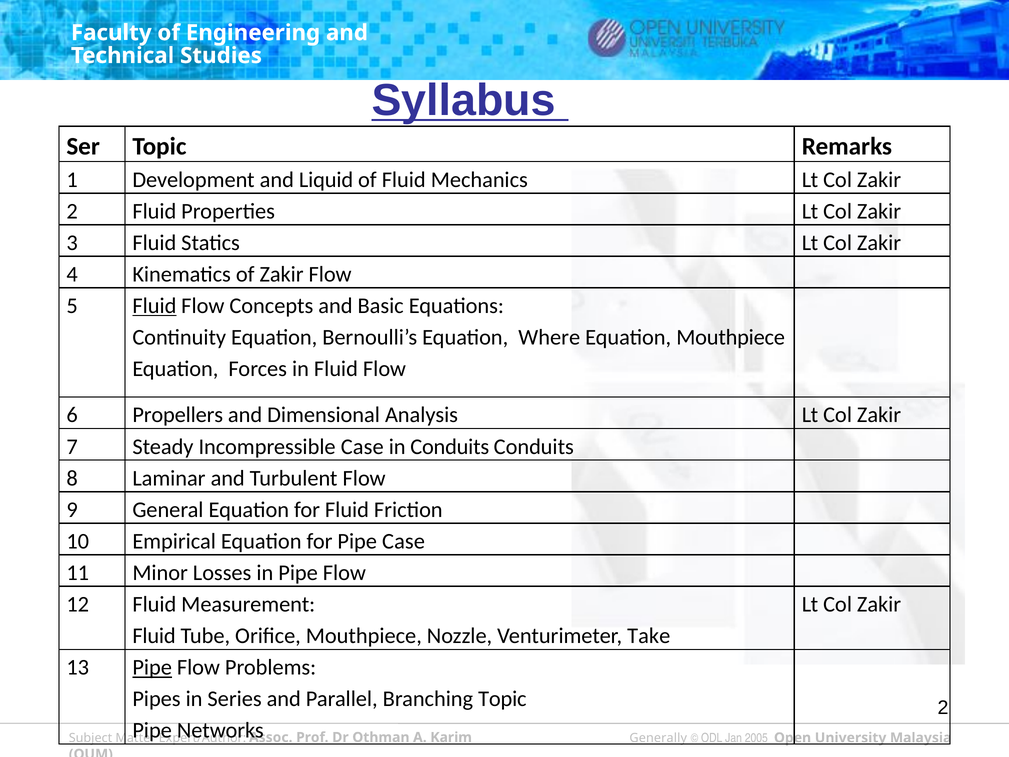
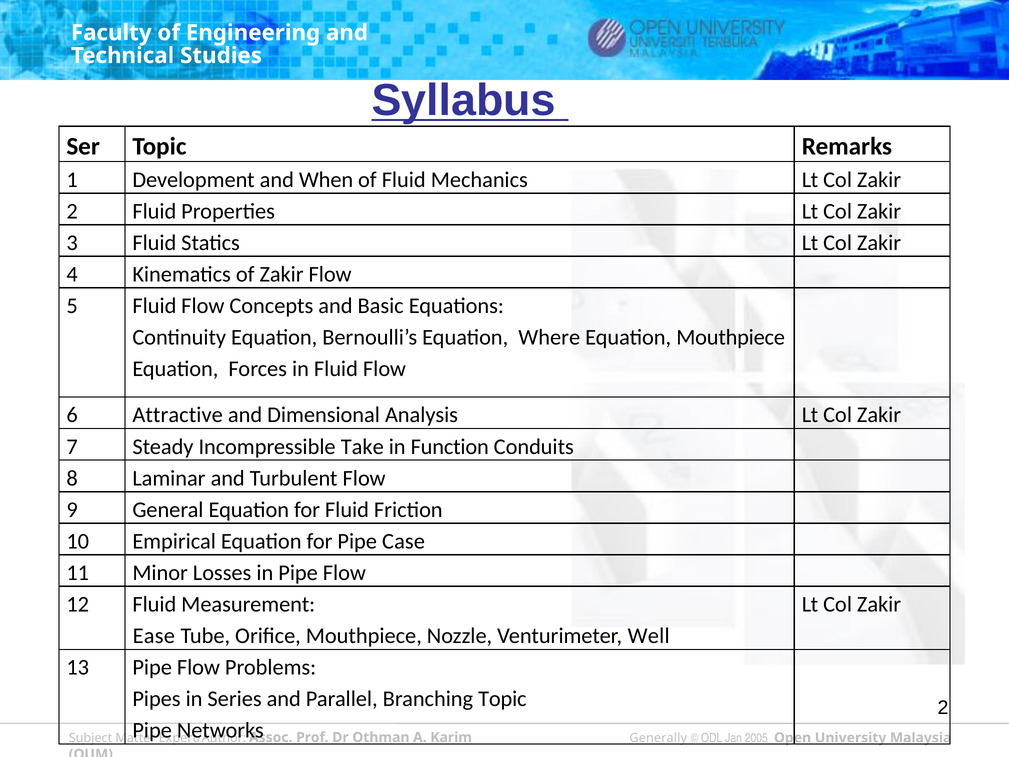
Liquid: Liquid -> When (326, 180)
Fluid underline: present -> none (154, 306)
Propellers: Propellers -> Attractive (178, 415)
Incompressible Case: Case -> Take (362, 446)
in Conduits: Conduits -> Function (450, 446)
Fluid: Fluid -> Ease (154, 636)
Take: Take -> Well (649, 636)
Pipe underline: present -> none (152, 667)
